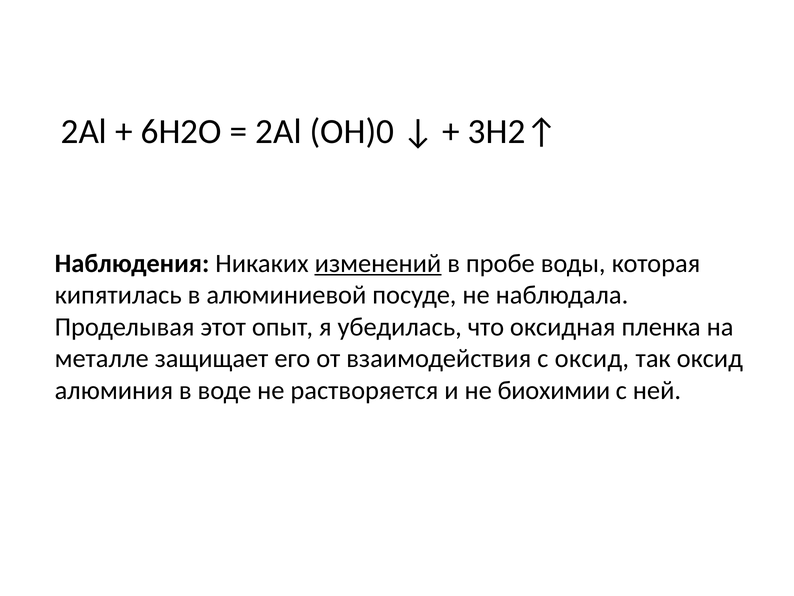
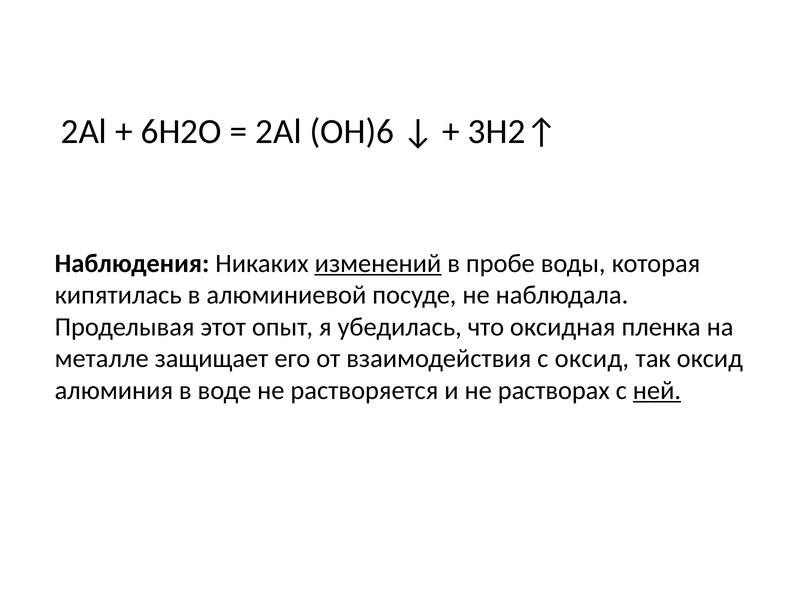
OH)0: OH)0 -> OH)6 (352, 131)
биохимии: биохимии -> растворах (554, 390)
ней underline: none -> present (657, 390)
